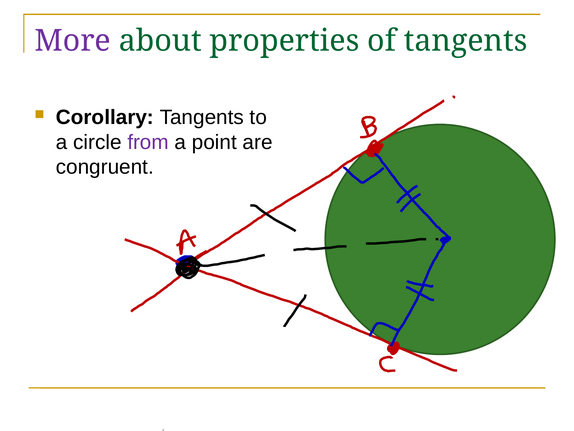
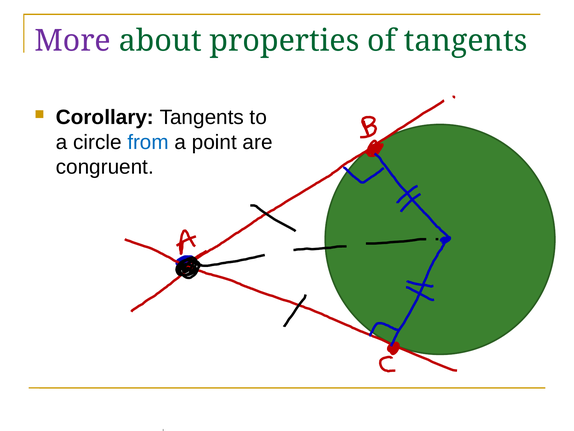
from colour: purple -> blue (148, 142)
